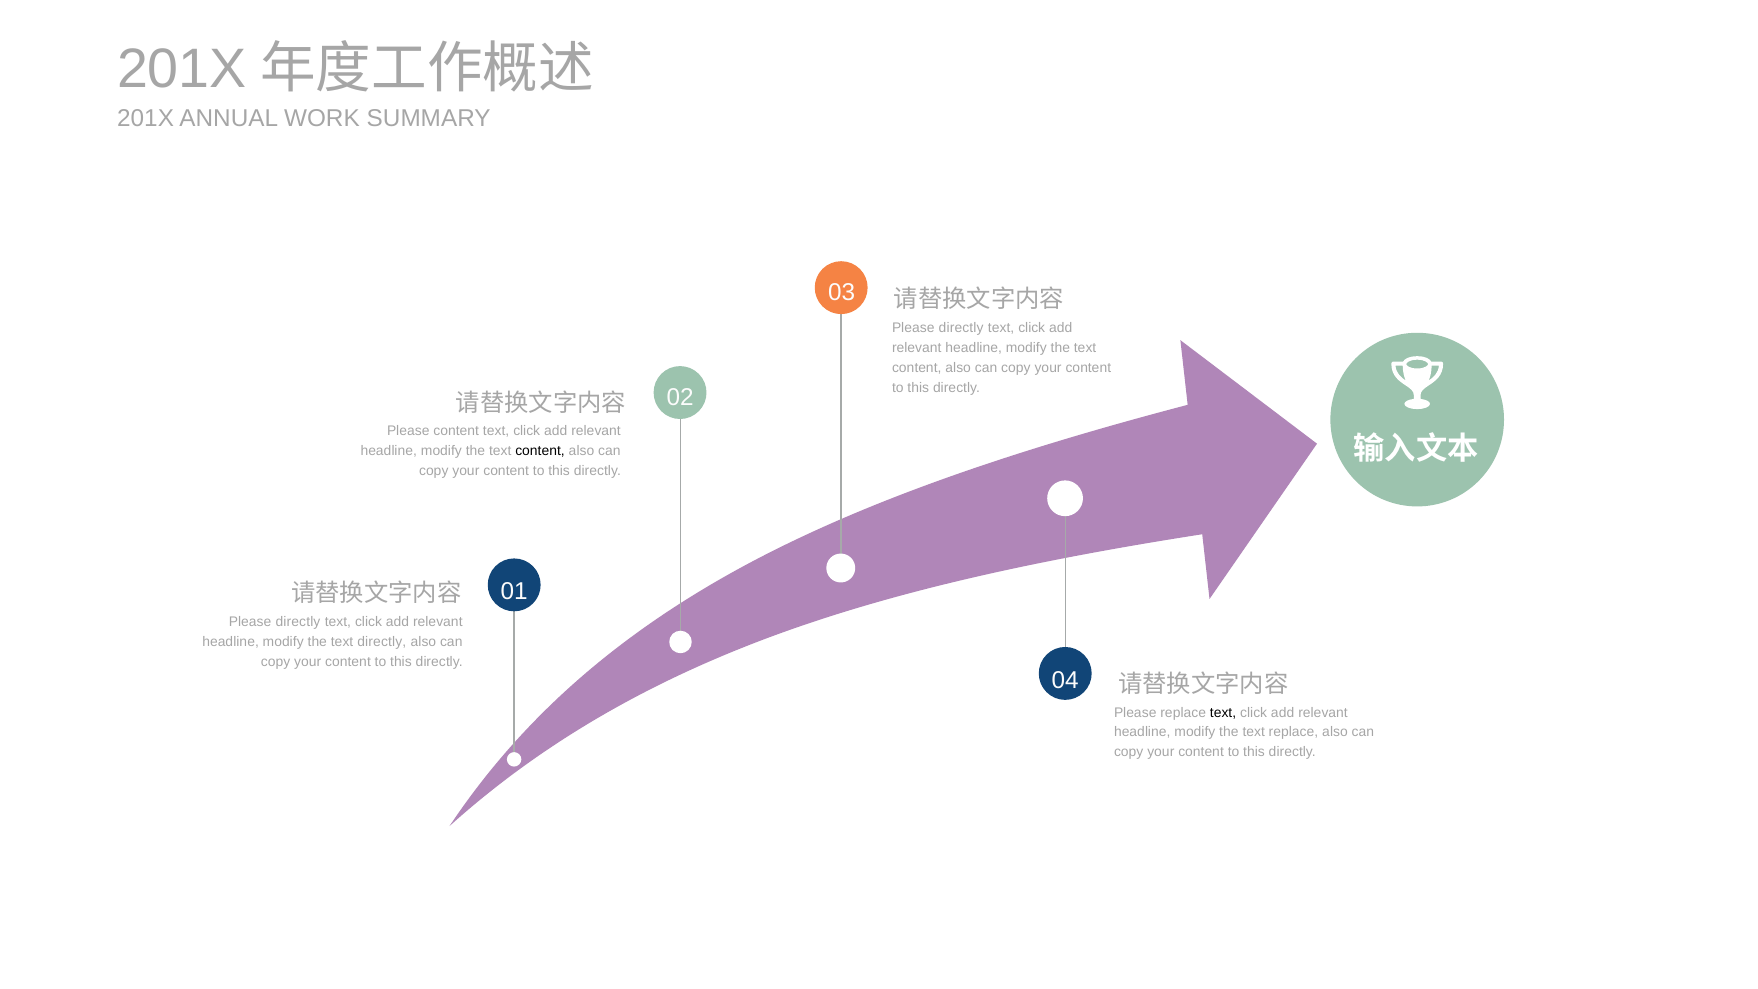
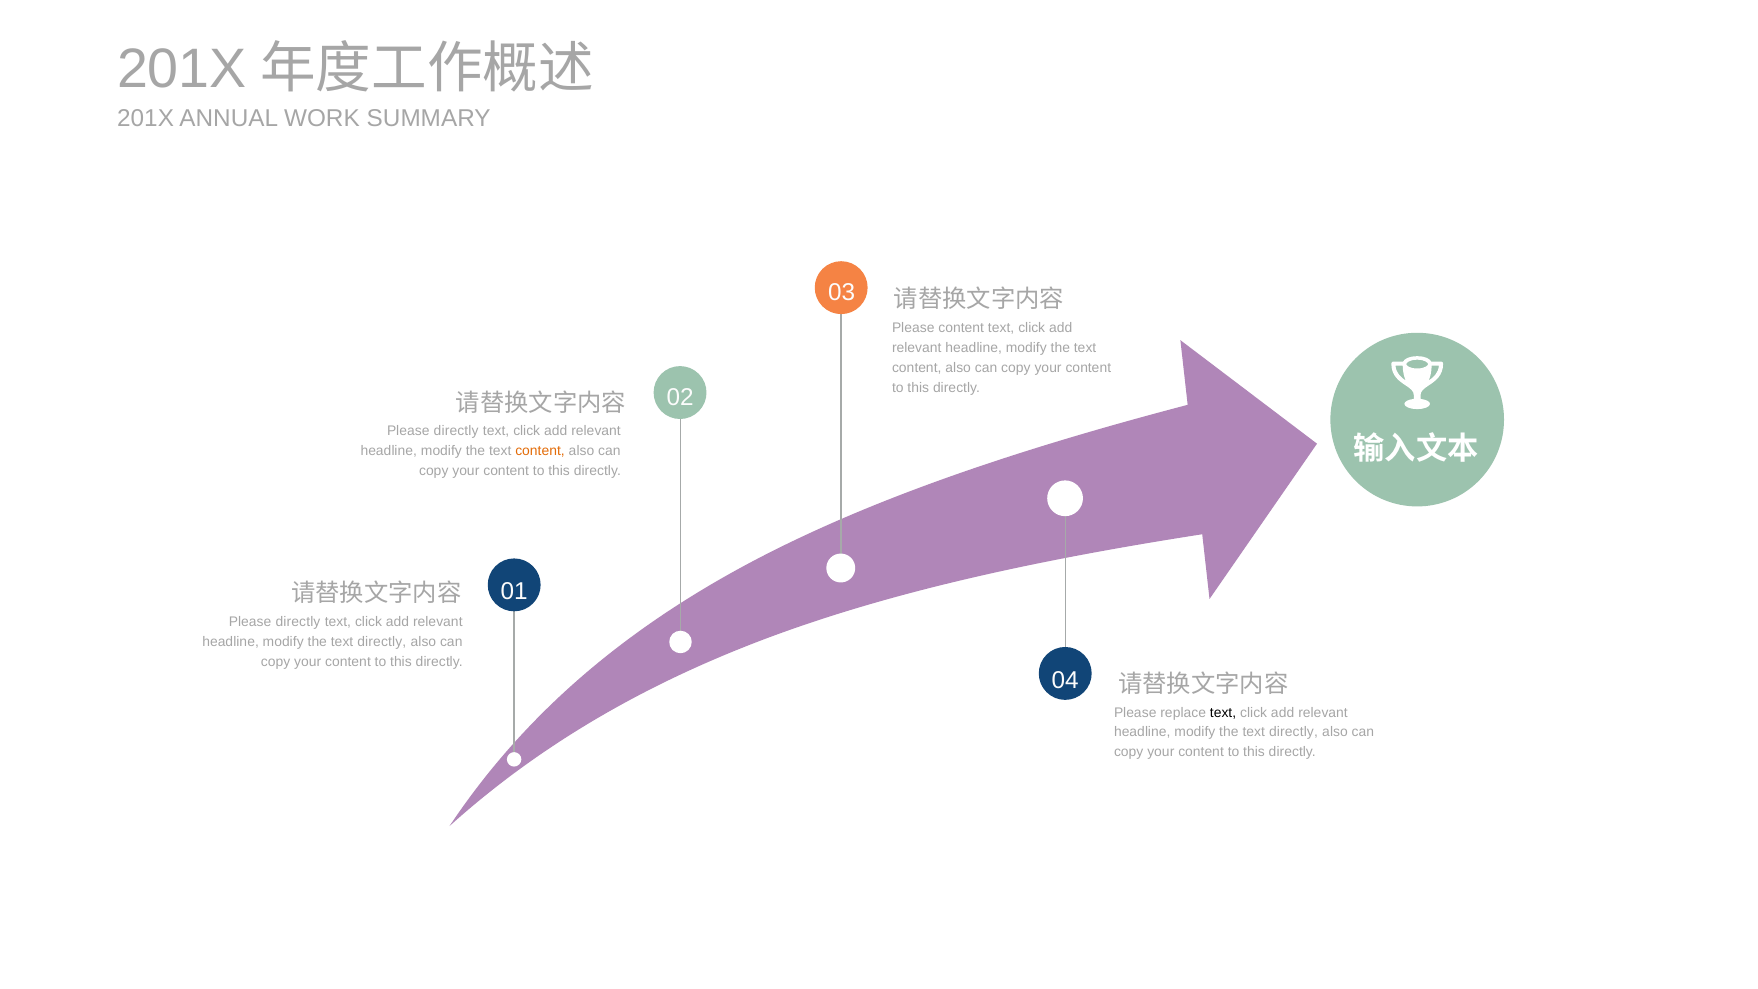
directly: directly -> content (961, 328)
content: content -> directly (456, 431)
content colour: black -> orange (540, 451)
replace: replace -> directly (1293, 732)
